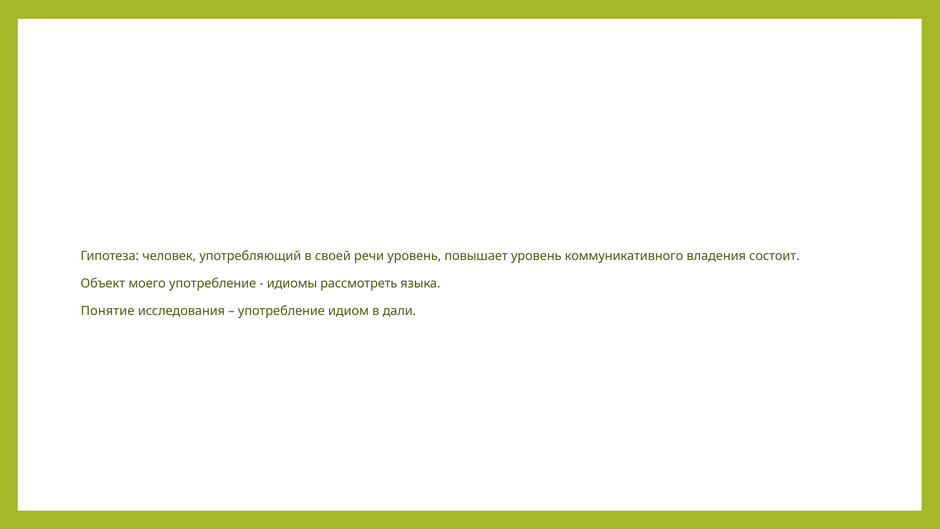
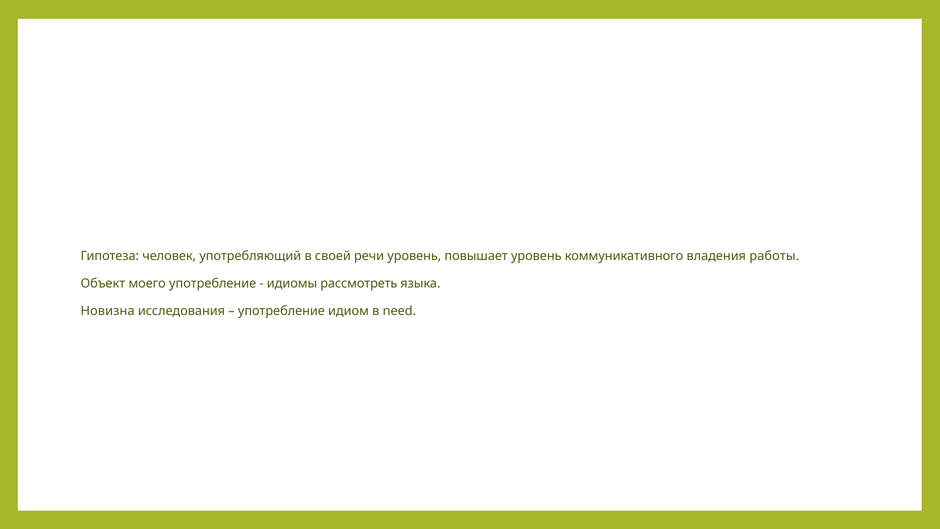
состоит: состоит -> работы (774, 256)
Понятие: Понятие -> Новизна (108, 311)
дали: дали -> need (399, 311)
